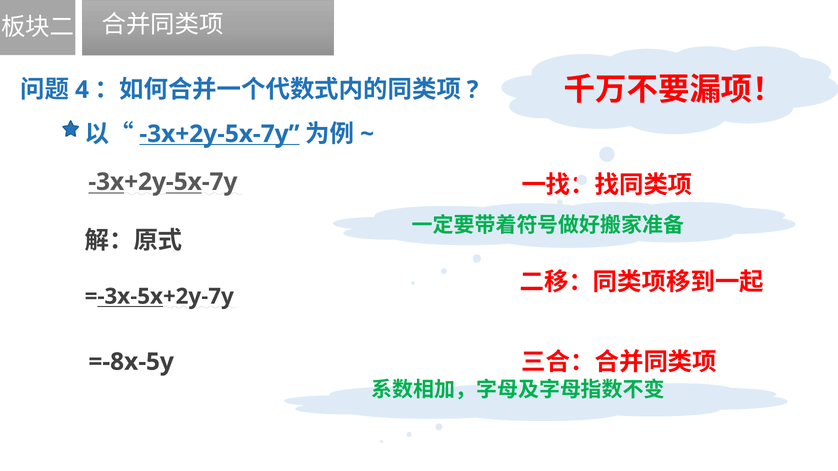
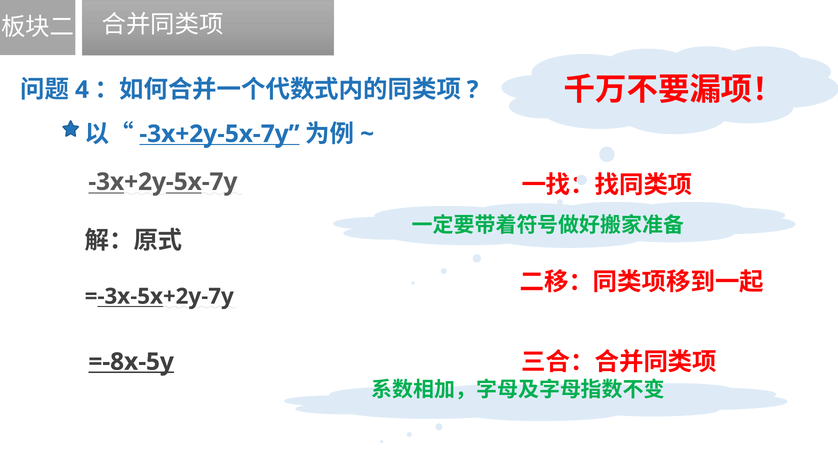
=-8x-5y underline: none -> present (131, 362)
